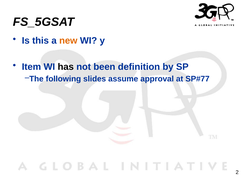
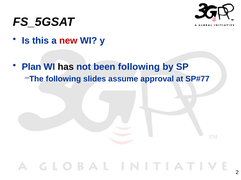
new colour: orange -> red (68, 41)
Item: Item -> Plan (31, 67)
been definition: definition -> following (139, 67)
